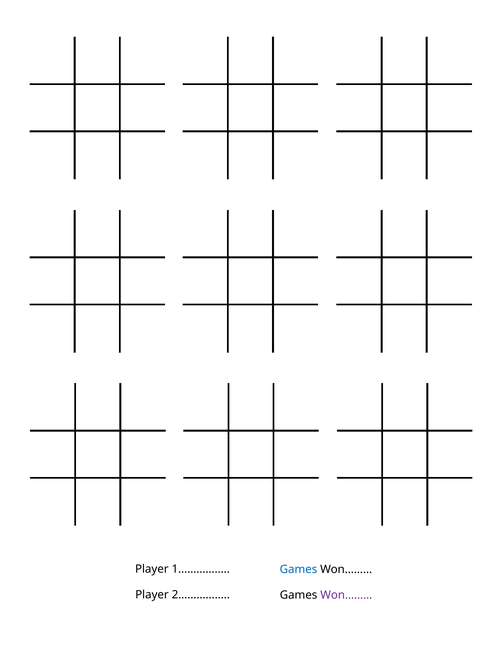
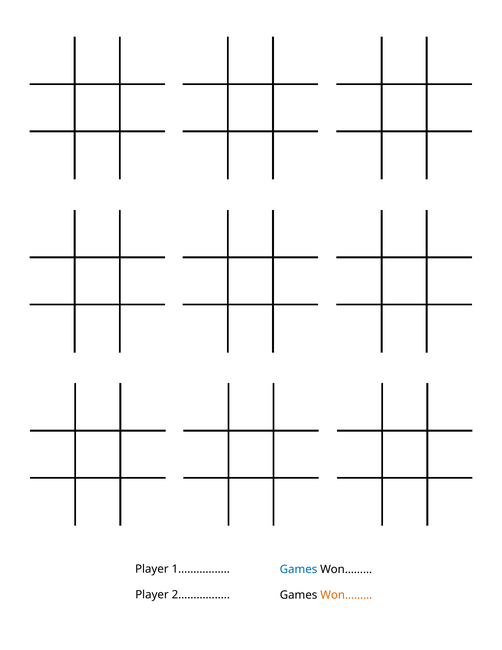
Won……… colour: purple -> orange (346, 595)
